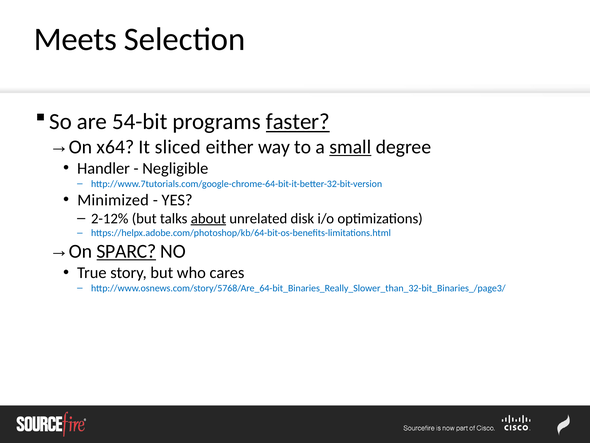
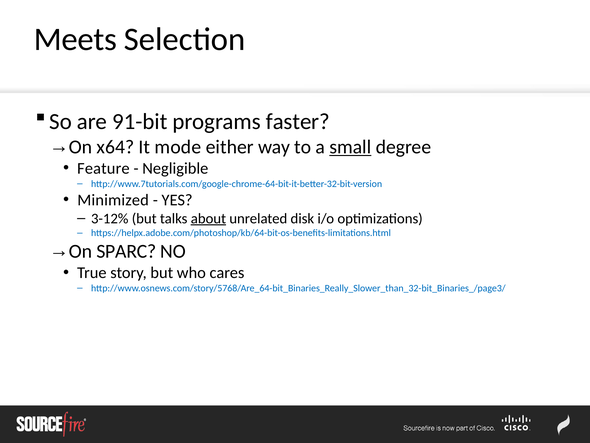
54-bit: 54-bit -> 91-bit (140, 122)
faster underline: present -> none (298, 122)
sliced: sliced -> mode (178, 147)
Handler: Handler -> Feature (103, 168)
2-12%: 2-12% -> 3-12% (110, 218)
SPARC underline: present -> none (126, 251)
